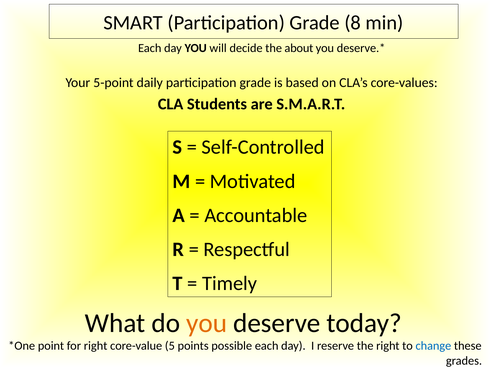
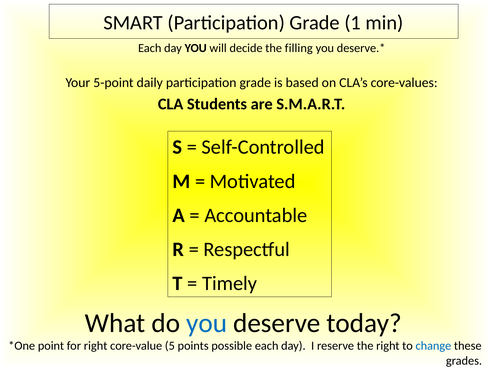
8: 8 -> 1 (353, 23)
about: about -> filling (299, 48)
you colour: orange -> blue (207, 323)
